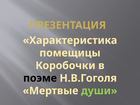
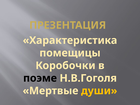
души colour: light green -> yellow (99, 91)
